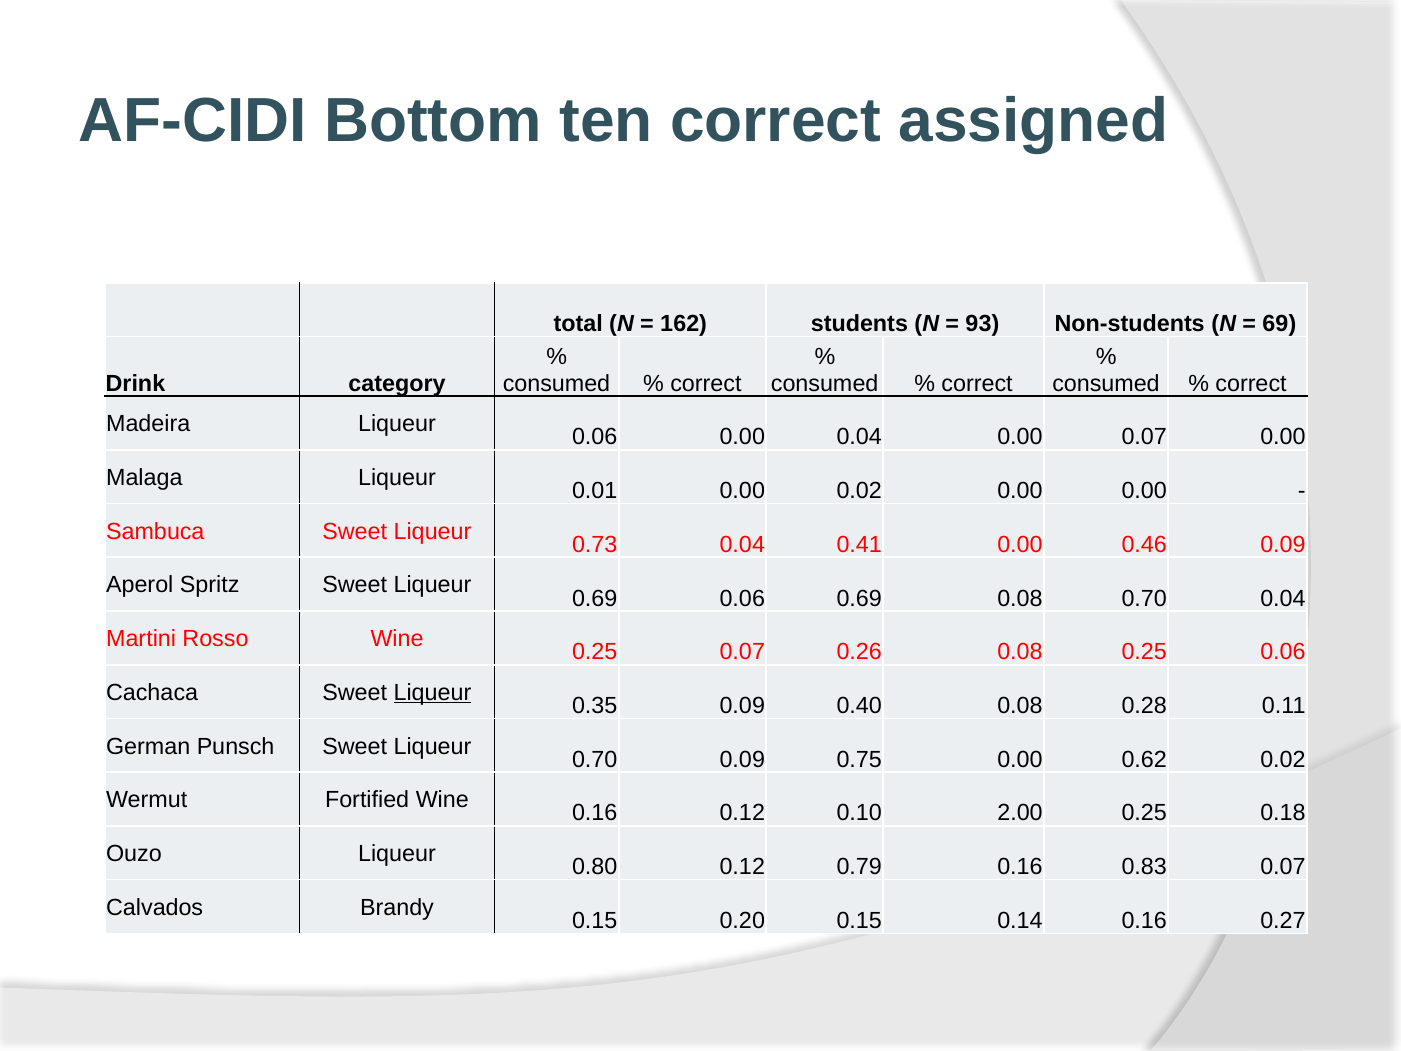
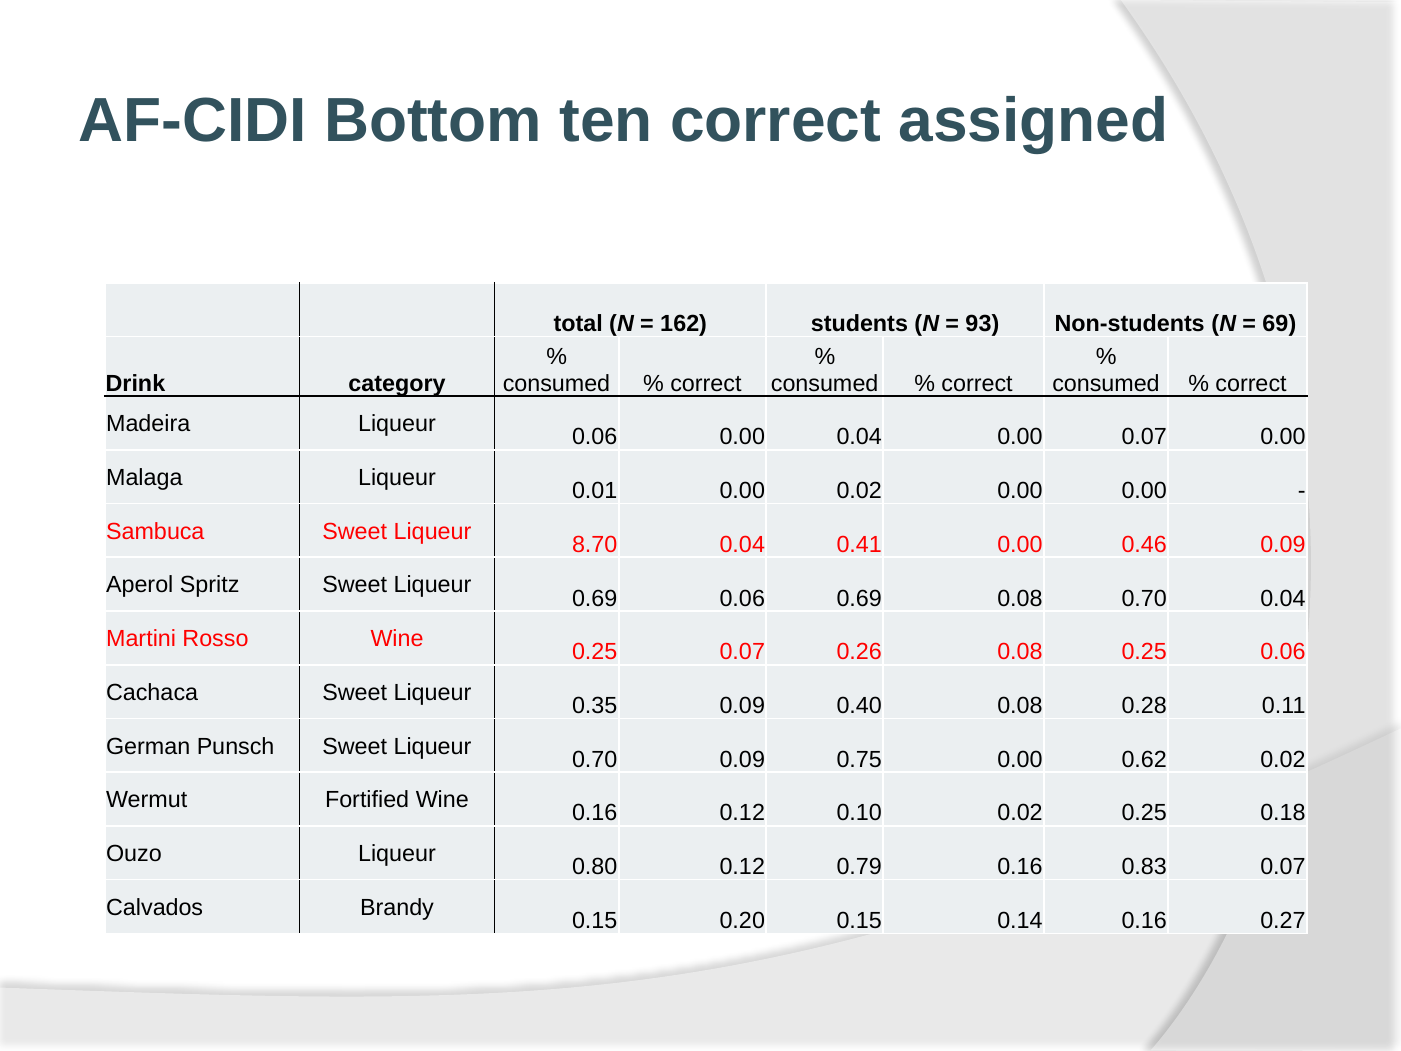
0.73: 0.73 -> 8.70 (595, 544)
Liqueur underline: present -> none (432, 693)
0.10 2.00: 2.00 -> 0.02 (1020, 813)
